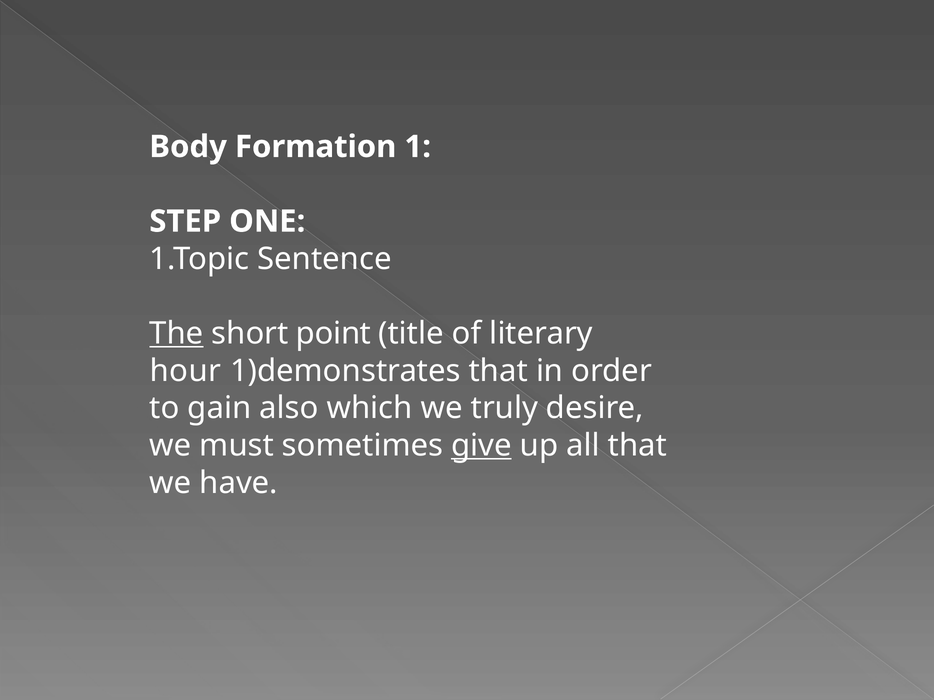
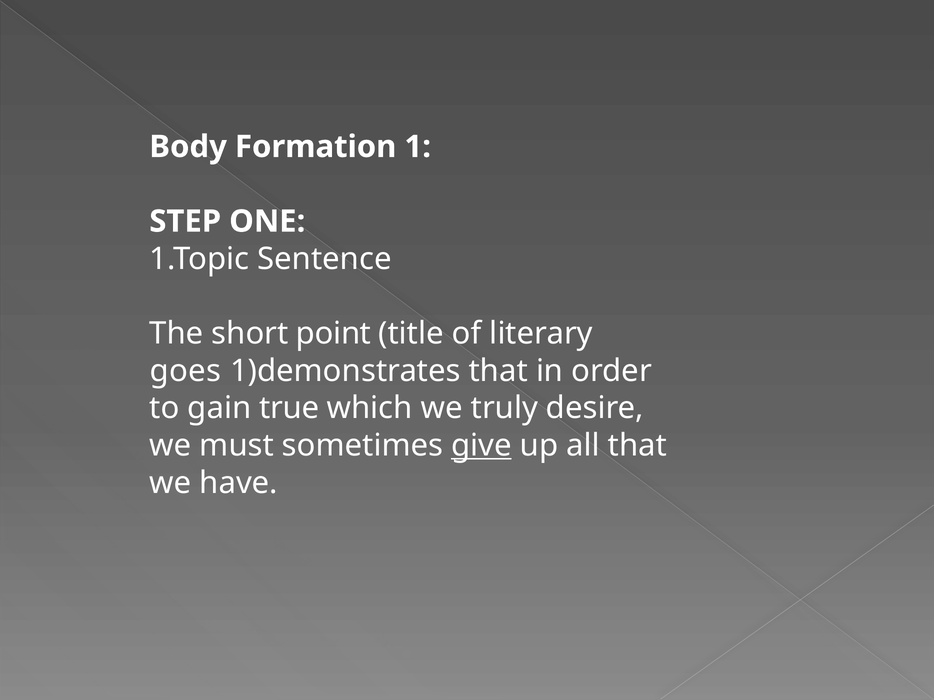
The underline: present -> none (176, 334)
hour: hour -> goes (185, 371)
also: also -> true (289, 408)
